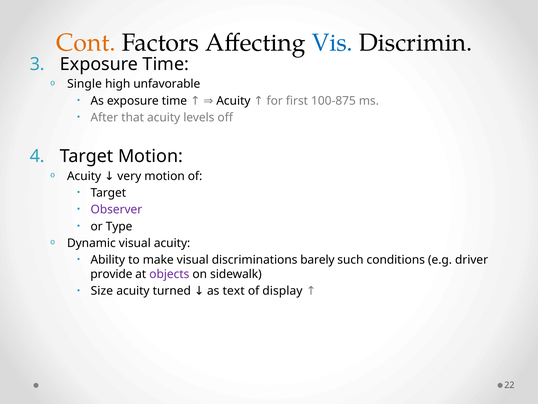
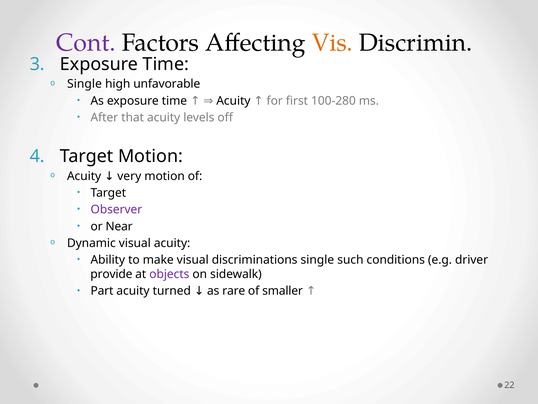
Cont colour: orange -> purple (86, 42)
Vis colour: blue -> orange (332, 42)
100-875: 100-875 -> 100-280 (333, 101)
Type: Type -> Near (119, 226)
discriminations barely: barely -> single (317, 260)
Size: Size -> Part (102, 291)
text: text -> rare (234, 291)
display: display -> smaller (283, 291)
